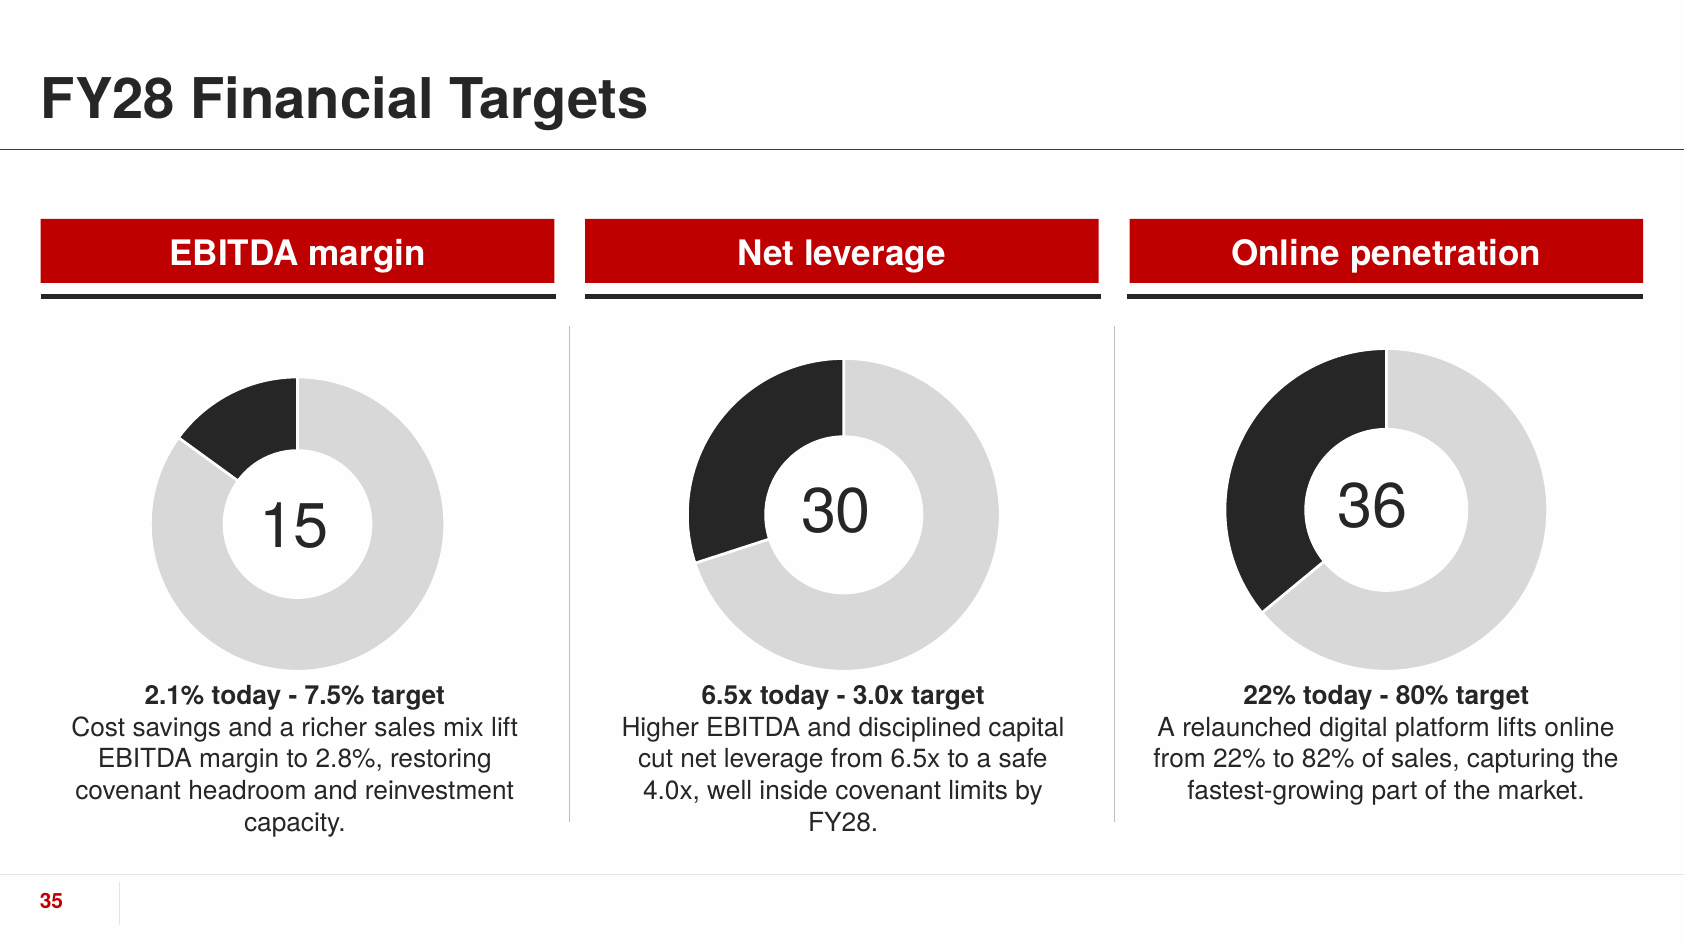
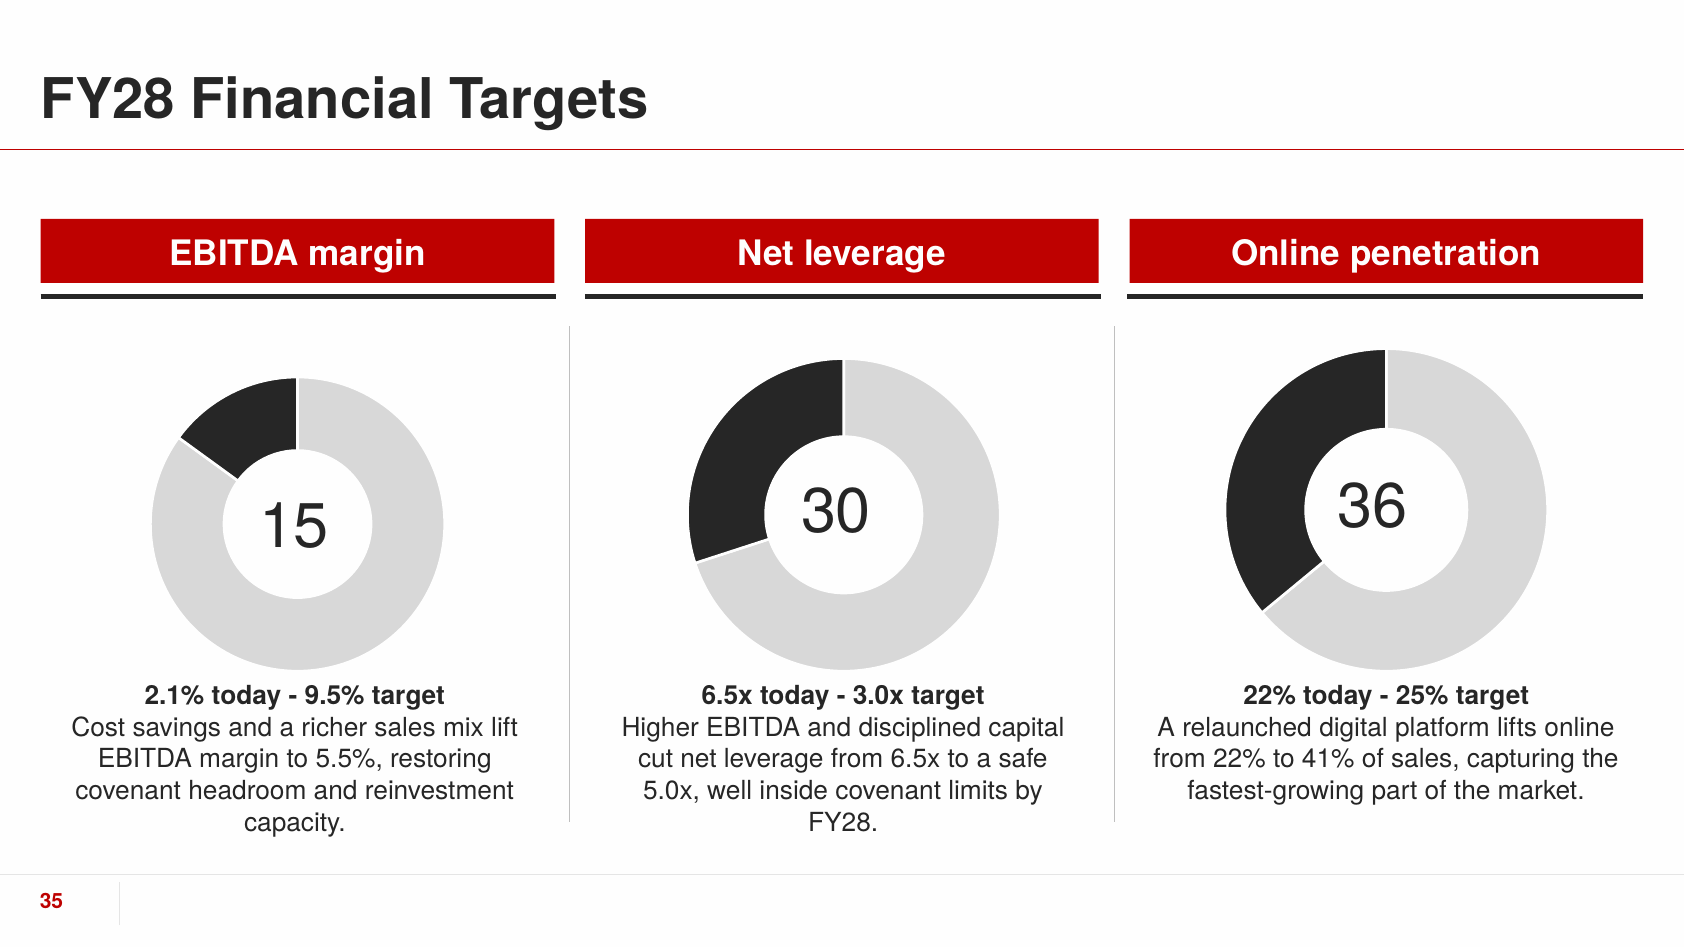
7.5%: 7.5% -> 9.5% (335, 696)
80%: 80% -> 25% (1422, 696)
2.8%: 2.8% -> 5.5% (349, 759)
82%: 82% -> 41% (1328, 759)
4.0x: 4.0x -> 5.0x (672, 791)
